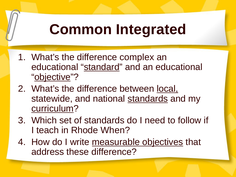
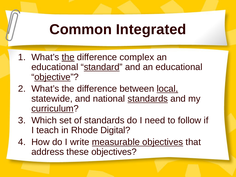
the underline: none -> present (68, 57)
When: When -> Digital (115, 130)
these difference: difference -> objectives (114, 152)
